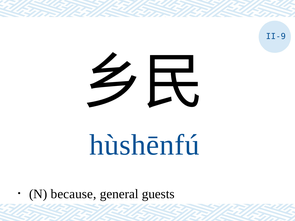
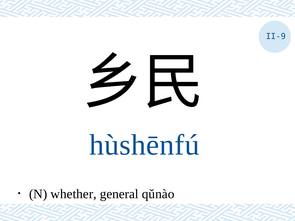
because: because -> whether (74, 194)
guests: guests -> qǔnào (158, 194)
